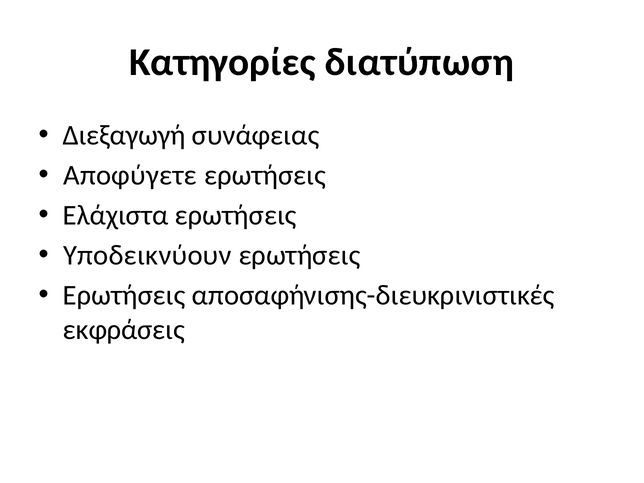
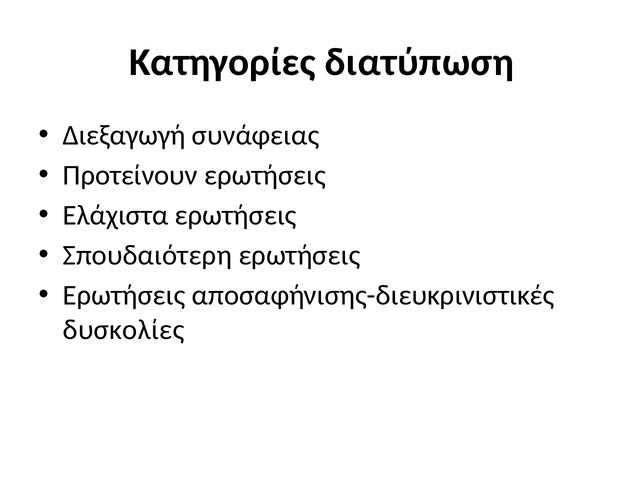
Αποφύγετε: Αποφύγετε -> Προτείνουν (130, 175)
Υποδεικνύουν: Υποδεικνύουν -> Σπουδαιότερη (147, 255)
εκφράσεις: εκφράσεις -> δυσκολίες (124, 330)
